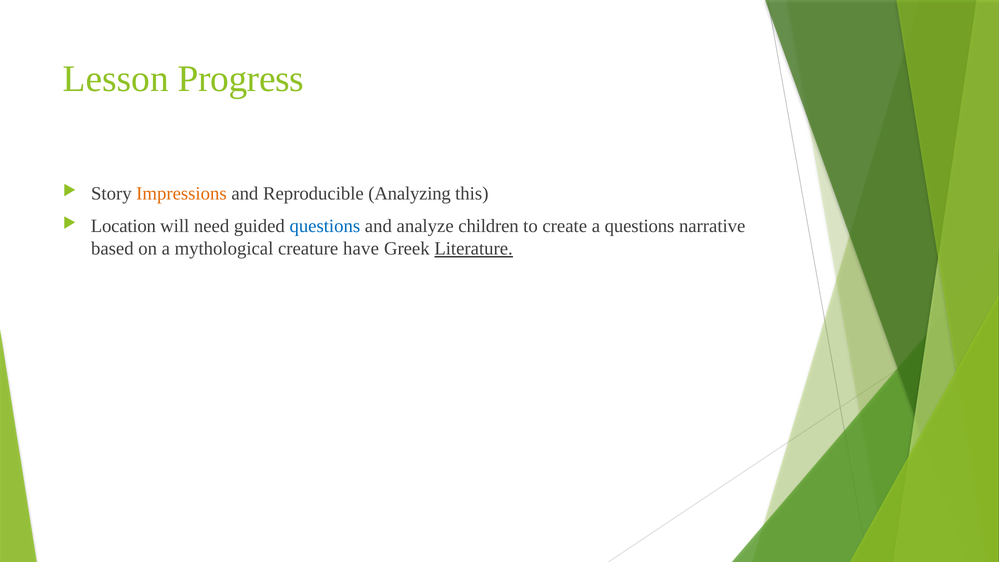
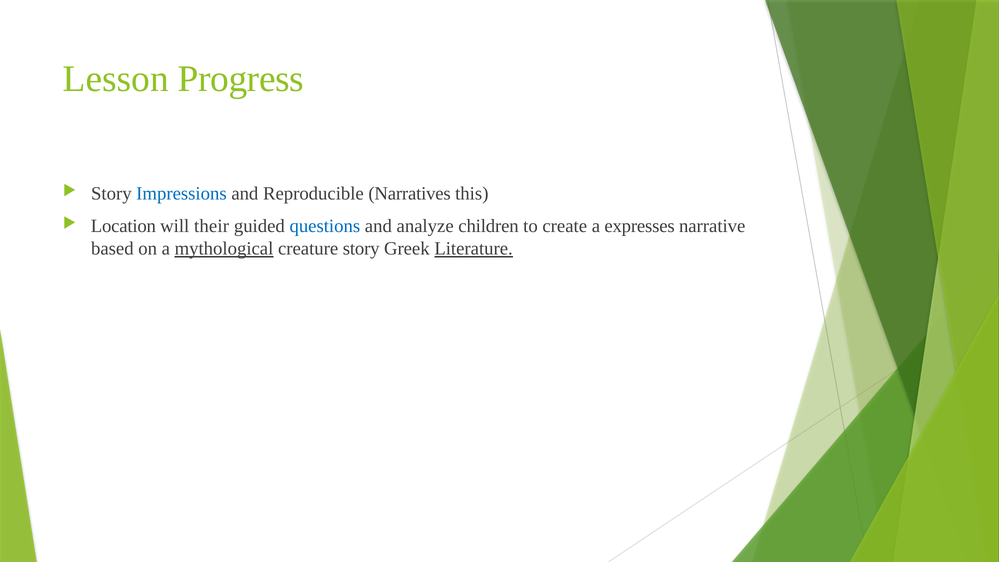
Impressions colour: orange -> blue (181, 193)
Analyzing: Analyzing -> Narratives (410, 193)
need: need -> their (212, 226)
a questions: questions -> expresses (640, 226)
mythological underline: none -> present (224, 249)
creature have: have -> story (361, 249)
